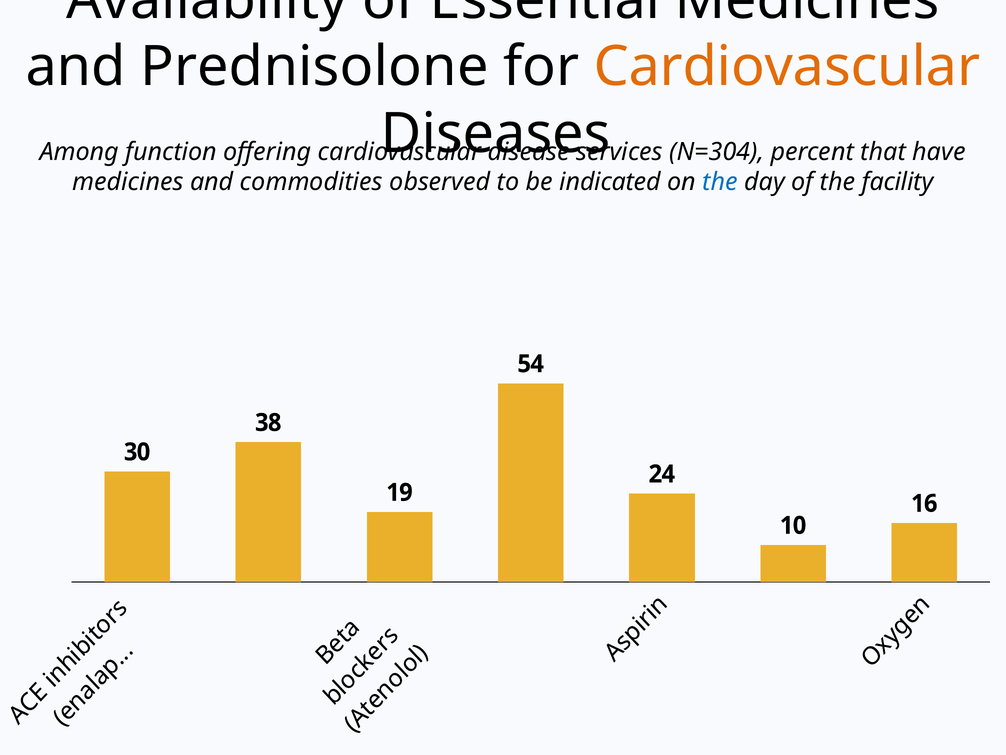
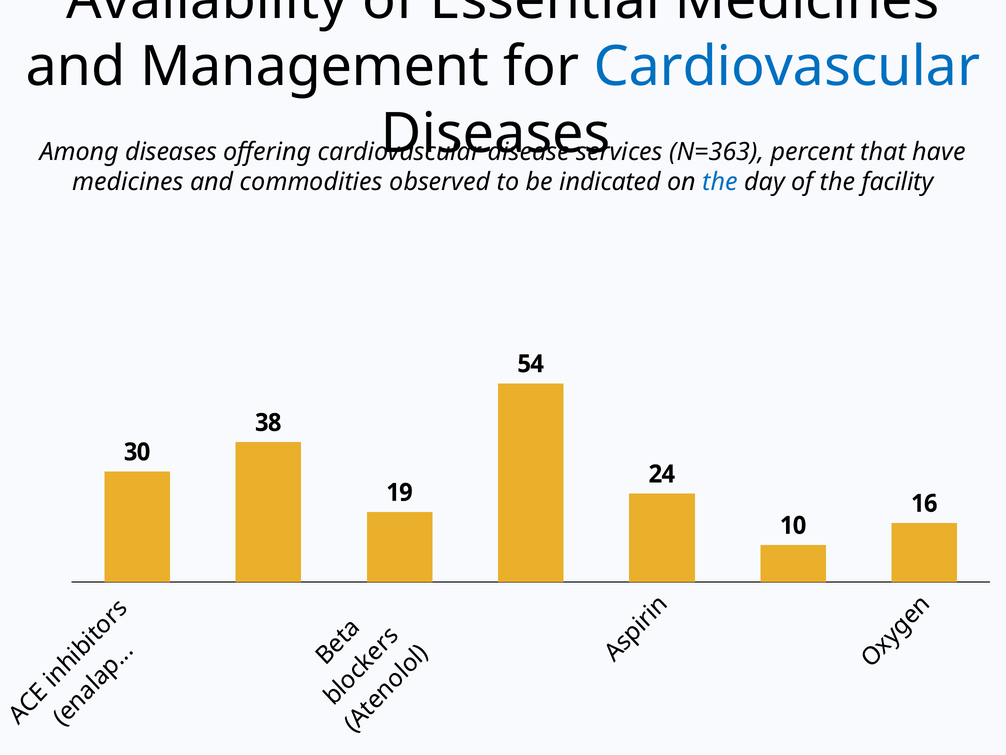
Prednisolone: Prednisolone -> Management (315, 67)
Cardiovascular colour: orange -> blue (787, 67)
Among function: function -> diseases (171, 152)
N=304: N=304 -> N=363 (717, 152)
